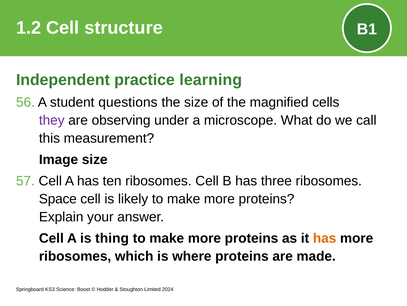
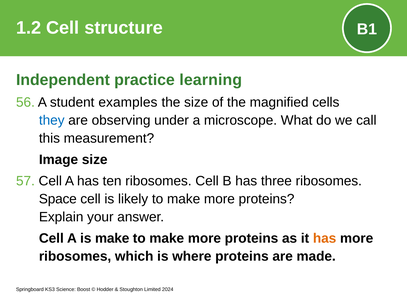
questions: questions -> examples (128, 102)
they colour: purple -> blue (52, 120)
is thing: thing -> make (112, 238)
